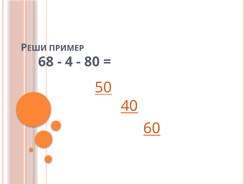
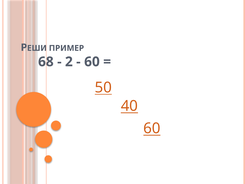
4: 4 -> 2 (69, 62)
80: 80 -> 60 (92, 62)
